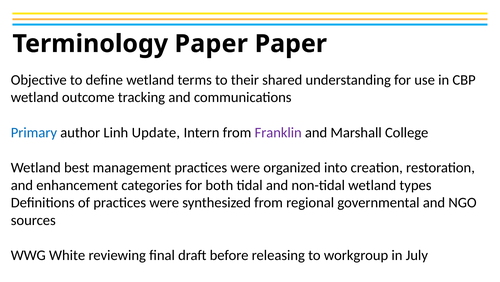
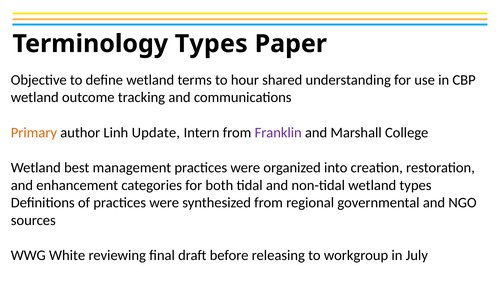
Terminology Paper: Paper -> Types (211, 44)
their: their -> hour (245, 80)
Primary colour: blue -> orange (34, 132)
